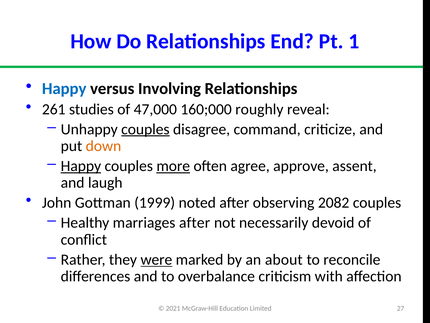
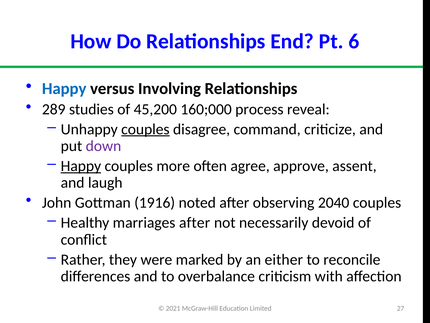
1: 1 -> 6 (354, 41)
261: 261 -> 289 (54, 109)
47,000: 47,000 -> 45,200 (155, 109)
roughly: roughly -> process (259, 109)
down colour: orange -> purple (104, 146)
more underline: present -> none (173, 166)
1999: 1999 -> 1916 (155, 203)
2082: 2082 -> 2040 (334, 203)
were underline: present -> none (156, 259)
about: about -> either (284, 259)
